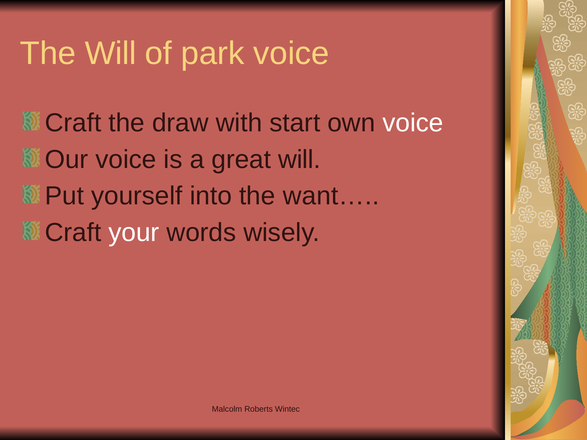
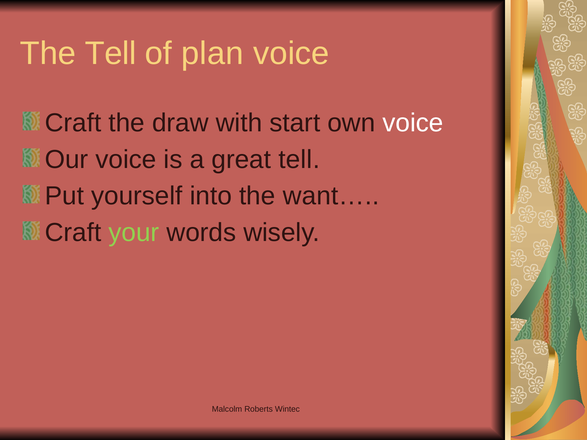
The Will: Will -> Tell (111, 54)
park: park -> plan (212, 54)
great will: will -> tell (299, 160)
your colour: white -> light green (134, 233)
